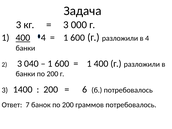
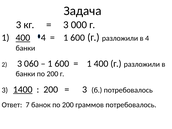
040: 040 -> 060 (31, 64)
1400 underline: none -> present (23, 89)
6: 6 -> 3 (85, 89)
